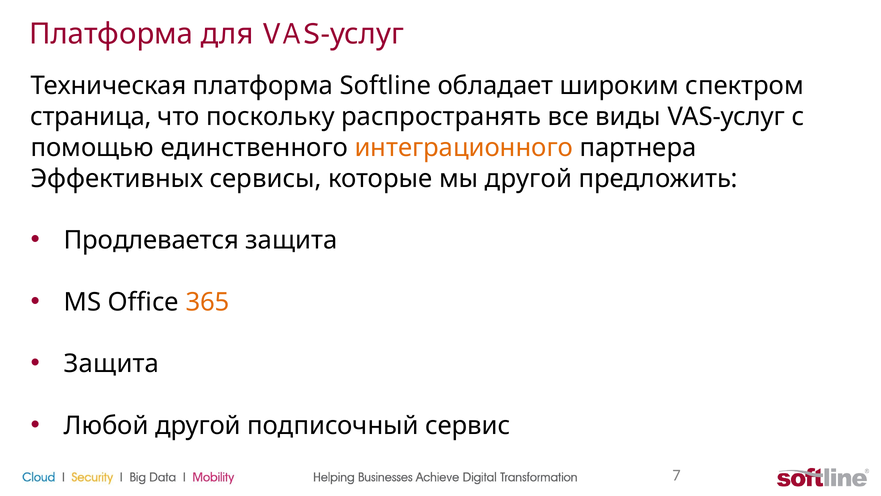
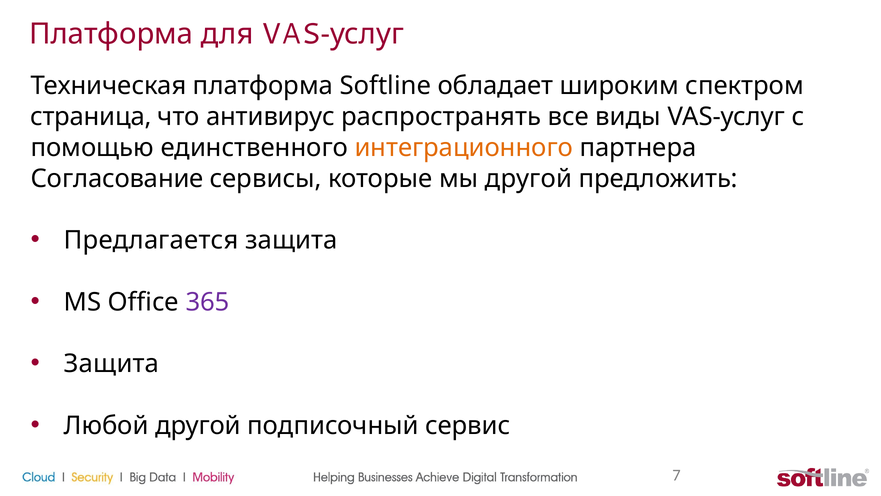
поскольку: поскольку -> антивирус (270, 117)
Эффективных: Эффективных -> Согласование (117, 178)
Продлевается: Продлевается -> Предлагается (151, 240)
365 colour: orange -> purple (208, 302)
